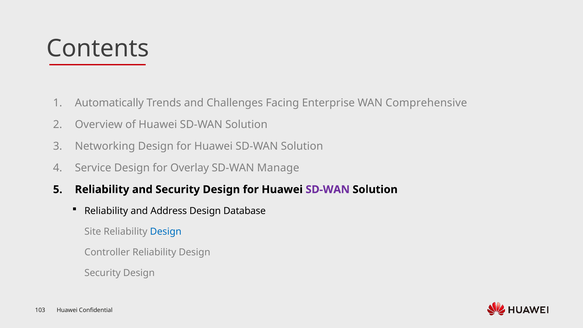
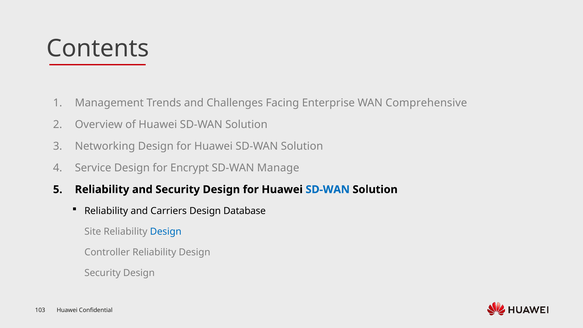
Automatically: Automatically -> Management (109, 103)
Overlay: Overlay -> Encrypt (190, 168)
SD-WAN colour: purple -> blue (328, 189)
Address: Address -> Carriers (169, 211)
